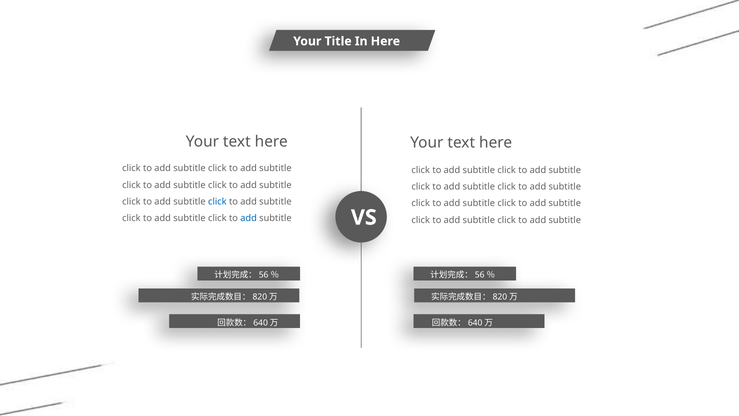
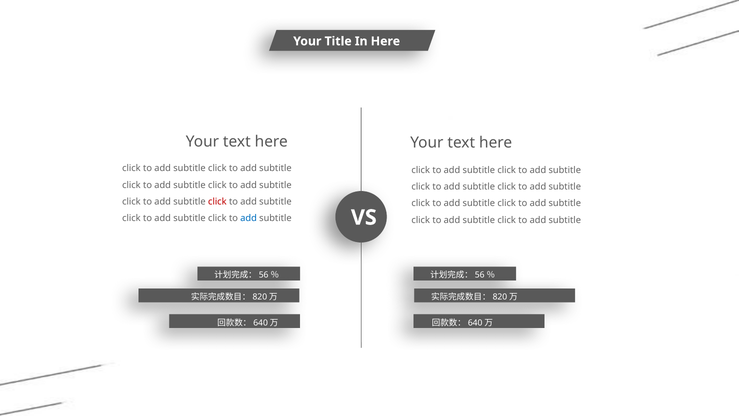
click colour: blue -> red (217, 202)
